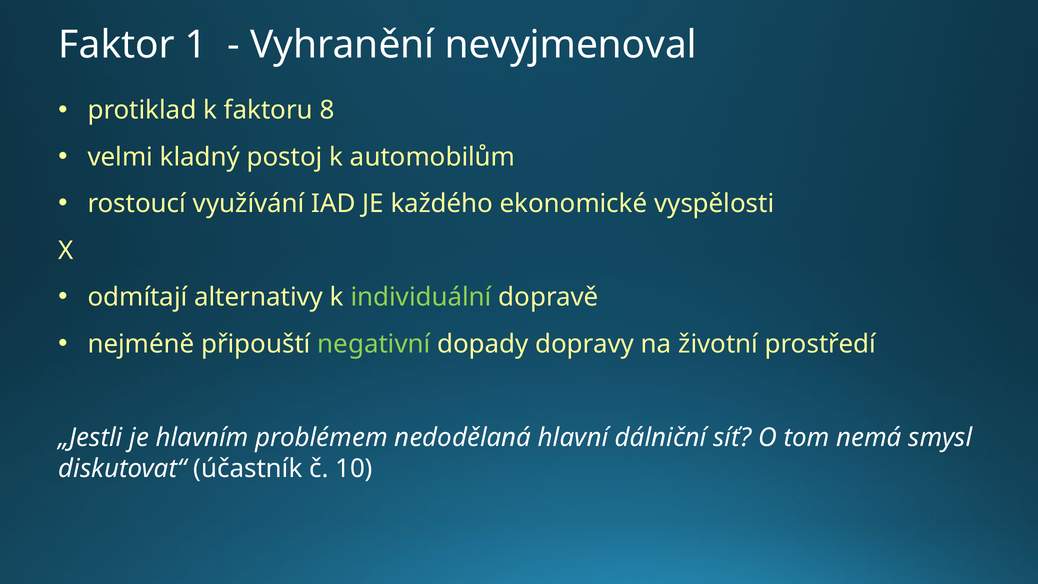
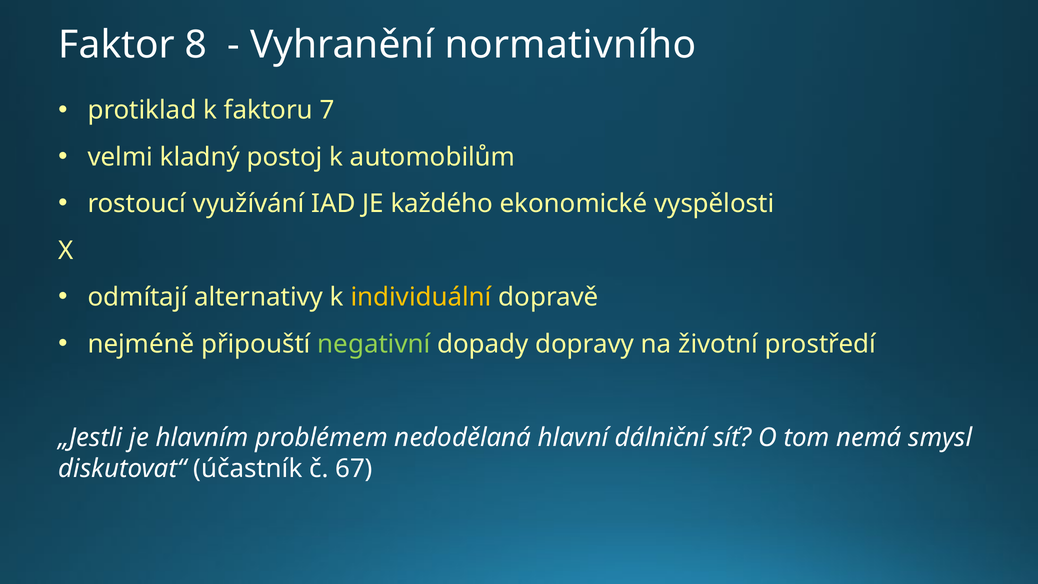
1: 1 -> 8 (196, 45)
nevyjmenoval: nevyjmenoval -> normativního (570, 45)
8: 8 -> 7 (327, 110)
individuální colour: light green -> yellow (421, 297)
10: 10 -> 67 (354, 468)
